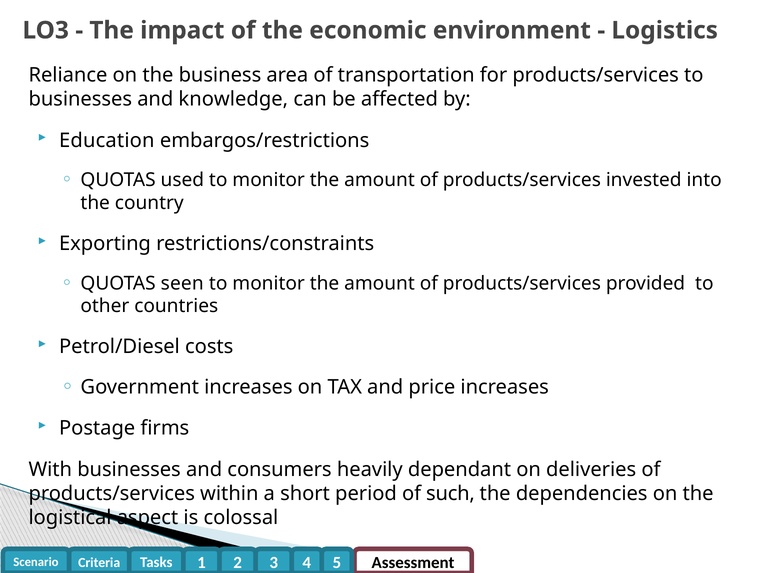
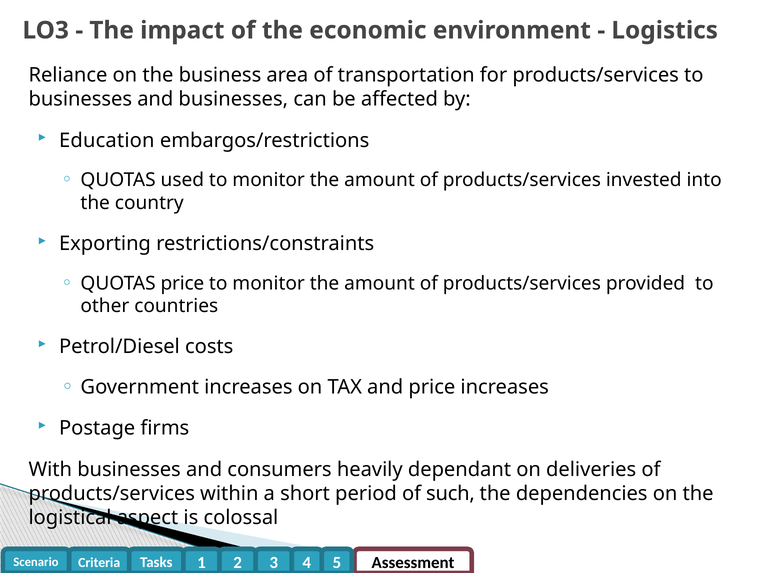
and knowledge: knowledge -> businesses (233, 99)
QUOTAS seen: seen -> price (182, 283)
